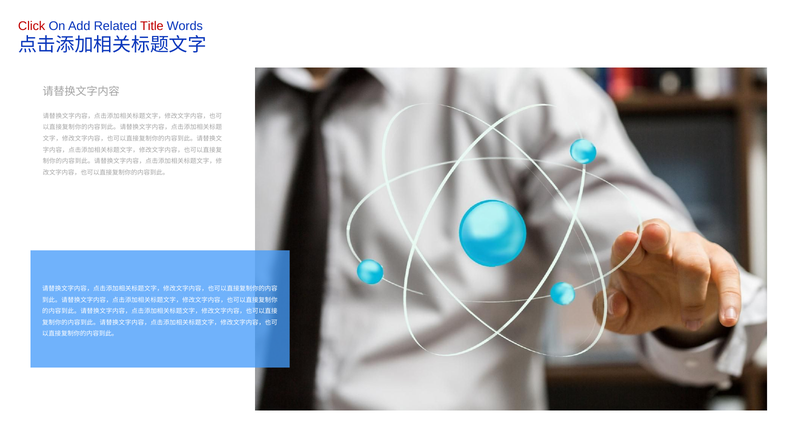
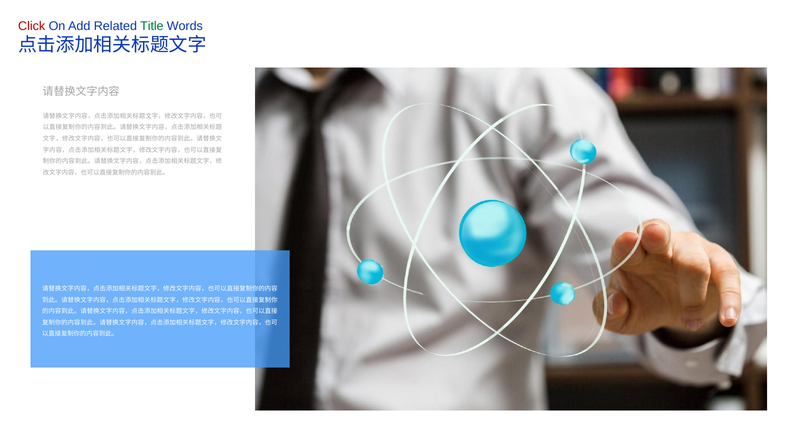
Title colour: red -> green (152, 26)
